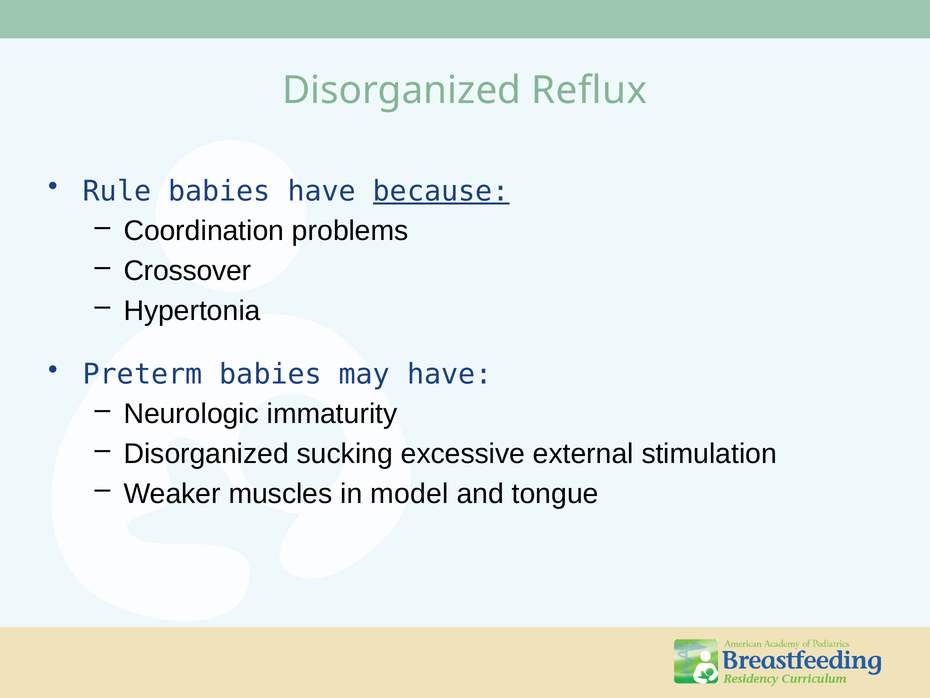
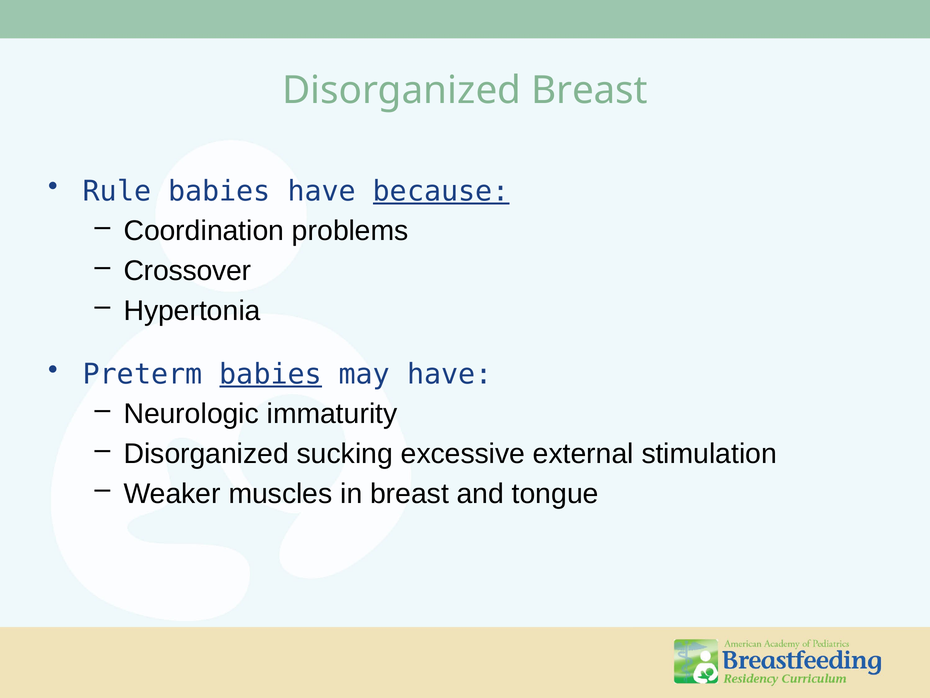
Disorganized Reflux: Reflux -> Breast (589, 90)
babies underline: none -> present (271, 374)
in model: model -> breast (410, 493)
